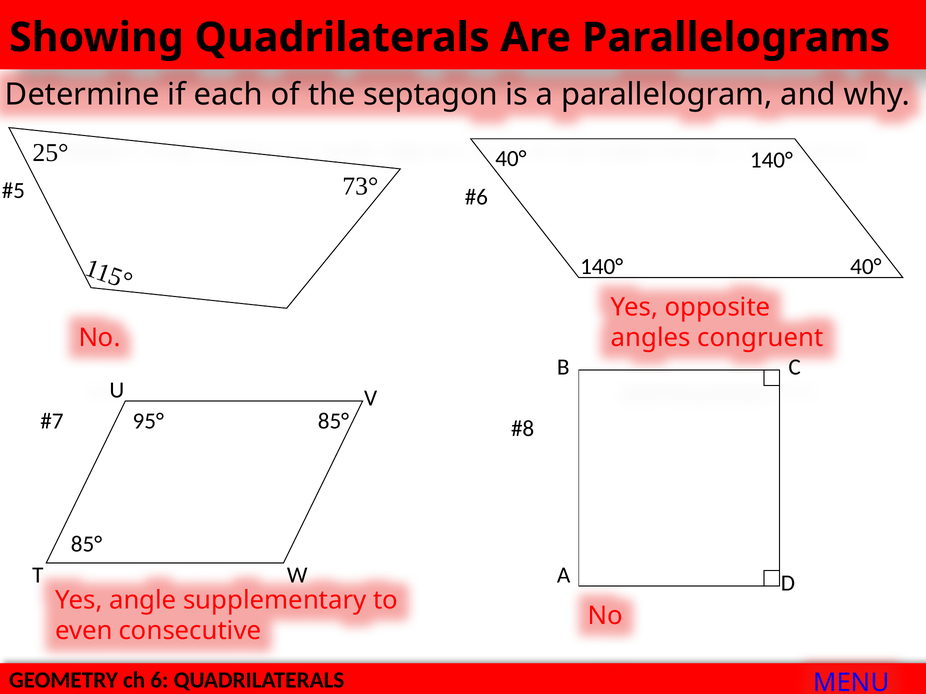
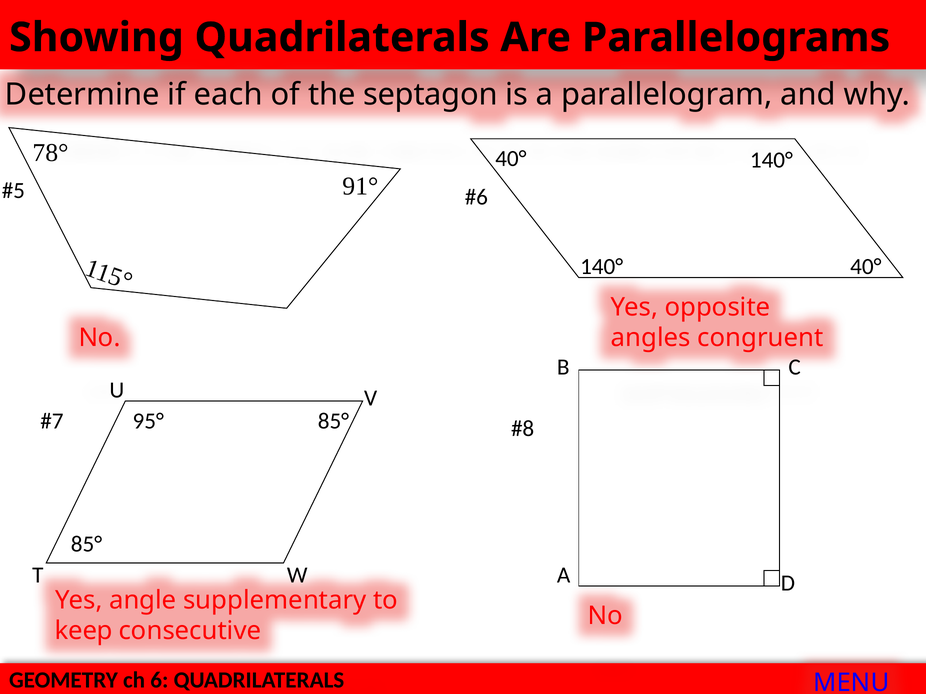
25°: 25° -> 78° (50, 153)
73°: 73° -> 91° (360, 186)
even: even -> keep (84, 631)
